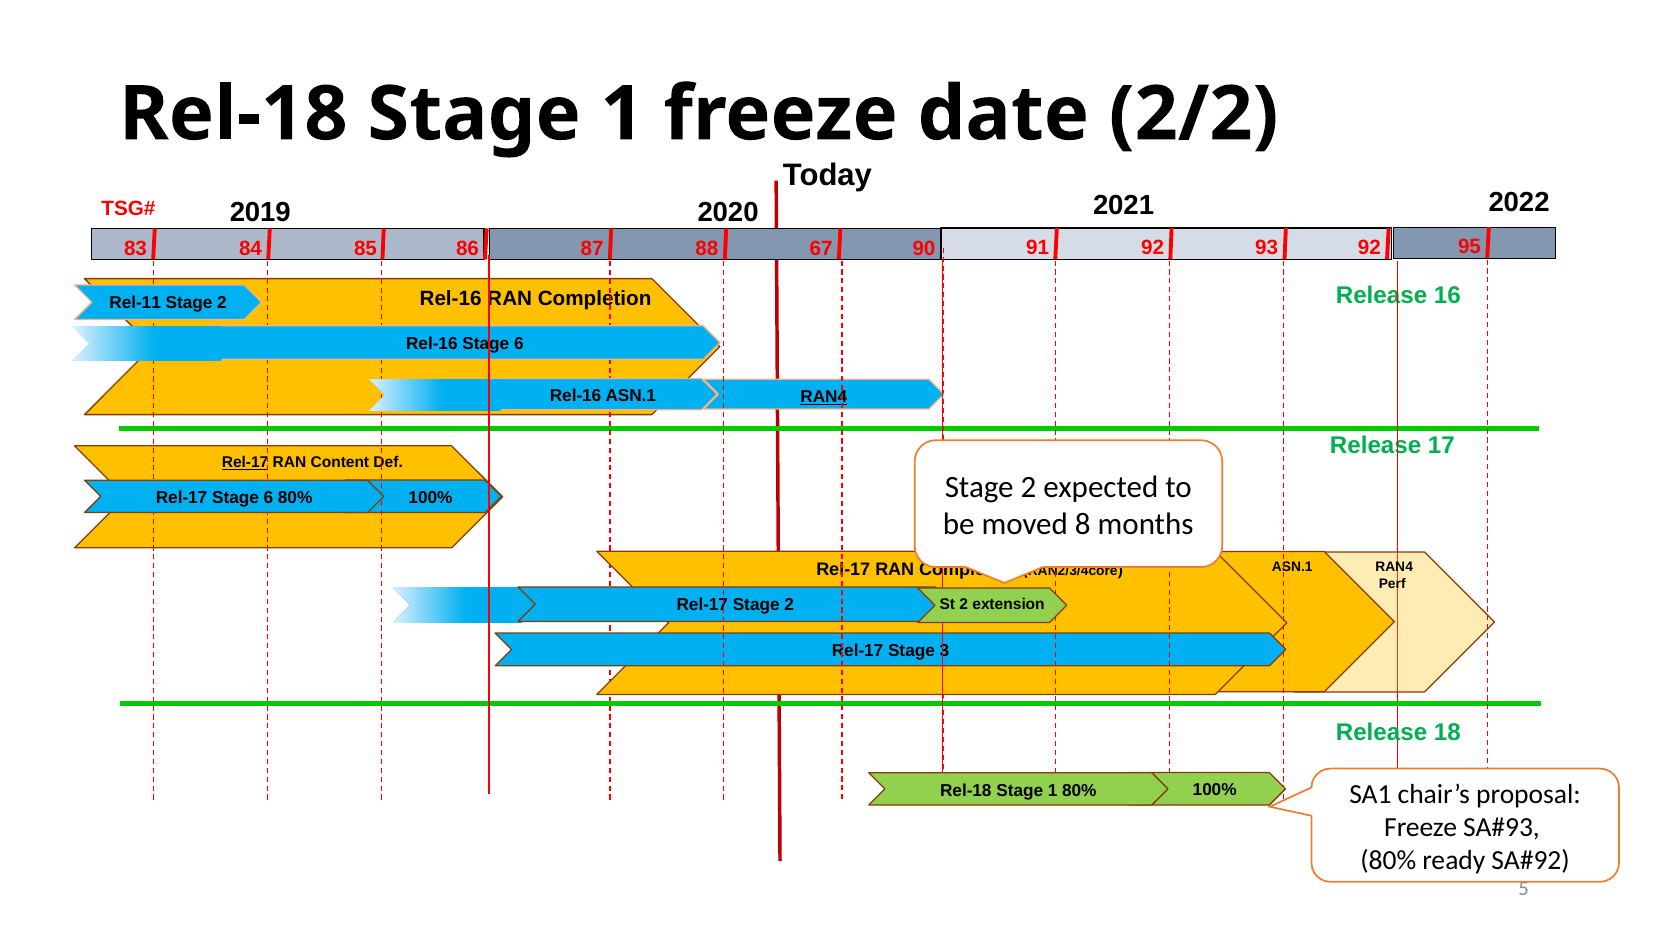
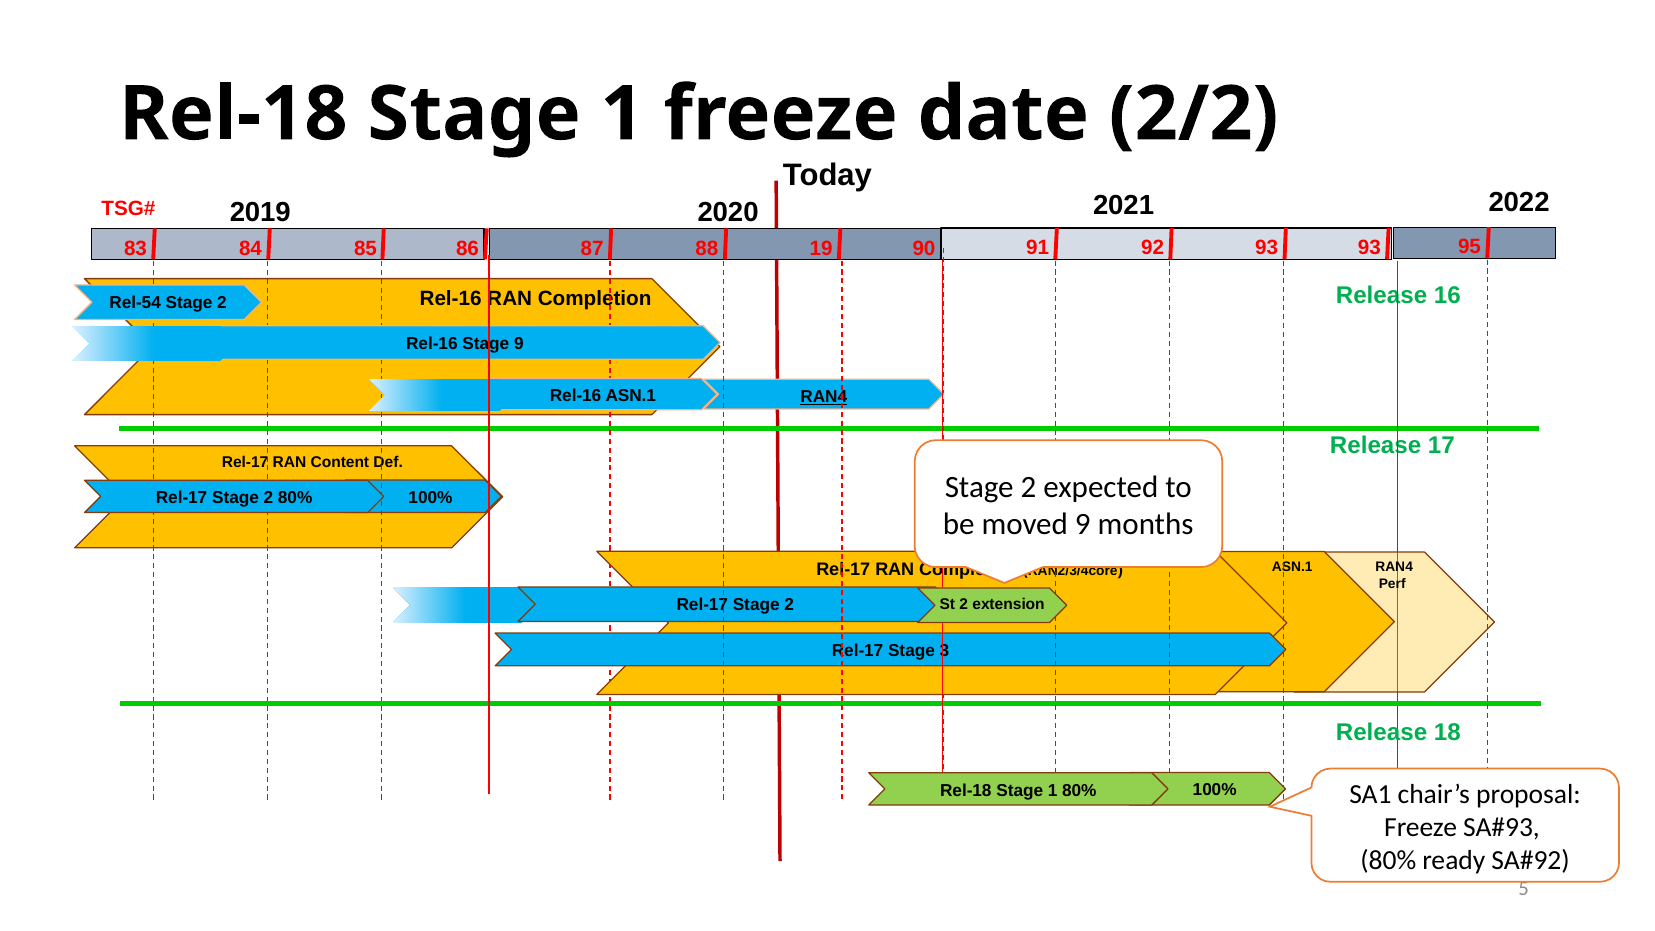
93 92: 92 -> 93 (1369, 248)
67: 67 -> 19 (821, 248)
Rel-11: Rel-11 -> Rel-54 (135, 303)
Rel-16 Stage 6: 6 -> 9 (519, 343)
Rel-17 underline: present -> none (245, 462)
6: 6 -> 2 (269, 498)
moved 8: 8 -> 9 (1083, 524)
